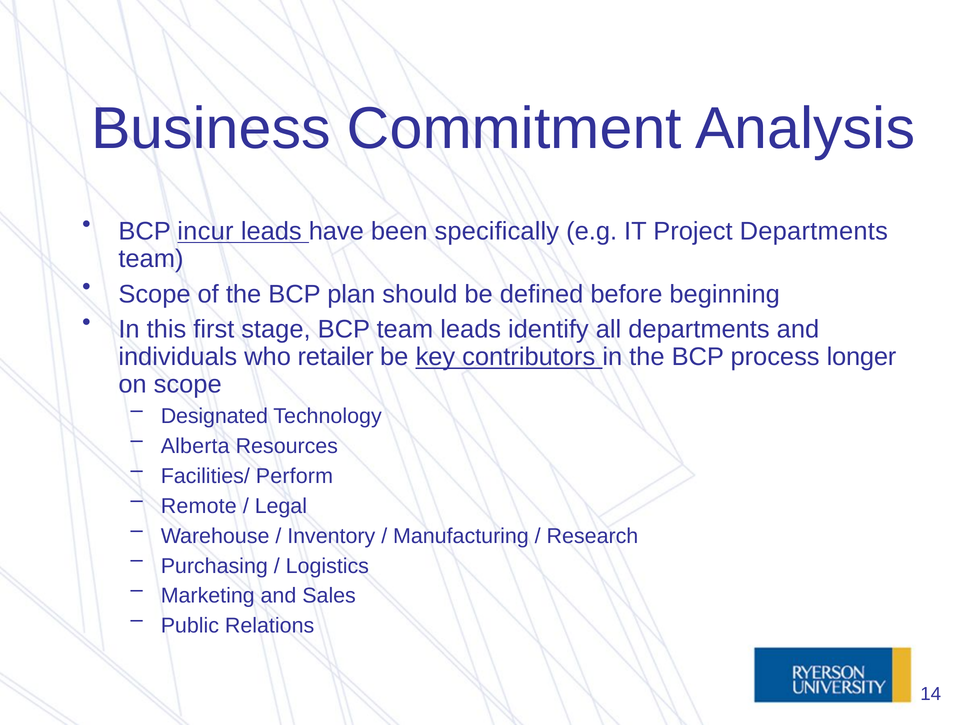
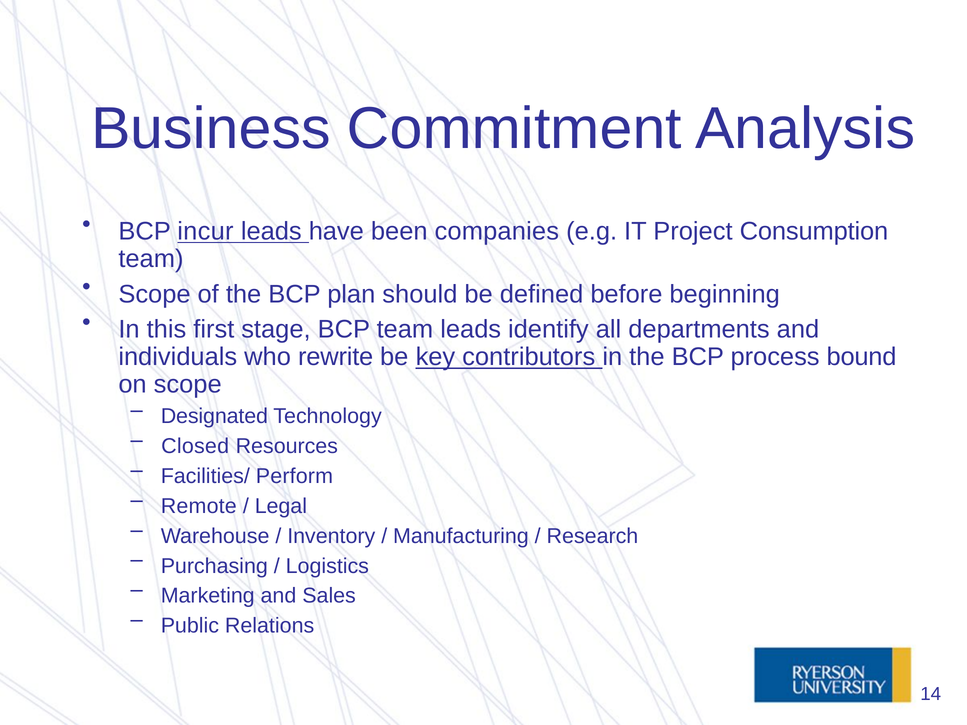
specifically: specifically -> companies (497, 231)
Project Departments: Departments -> Consumption (814, 231)
retailer: retailer -> rewrite (336, 357)
longer: longer -> bound (862, 357)
Alberta: Alberta -> Closed (195, 446)
